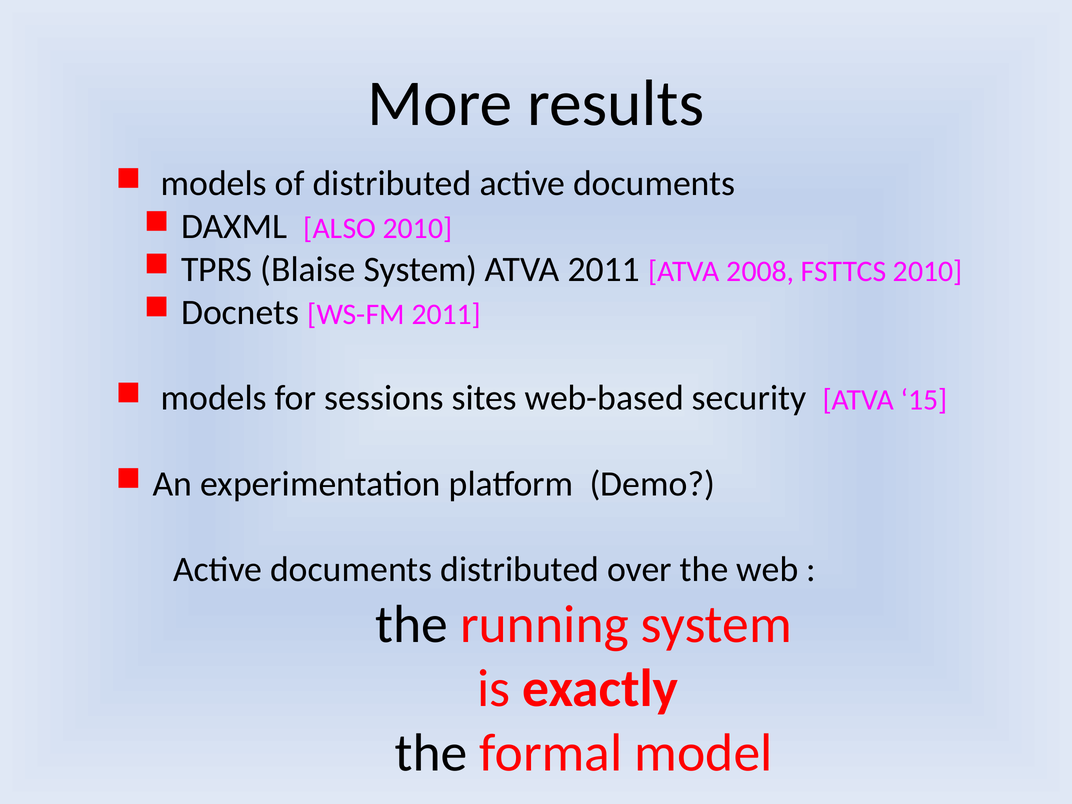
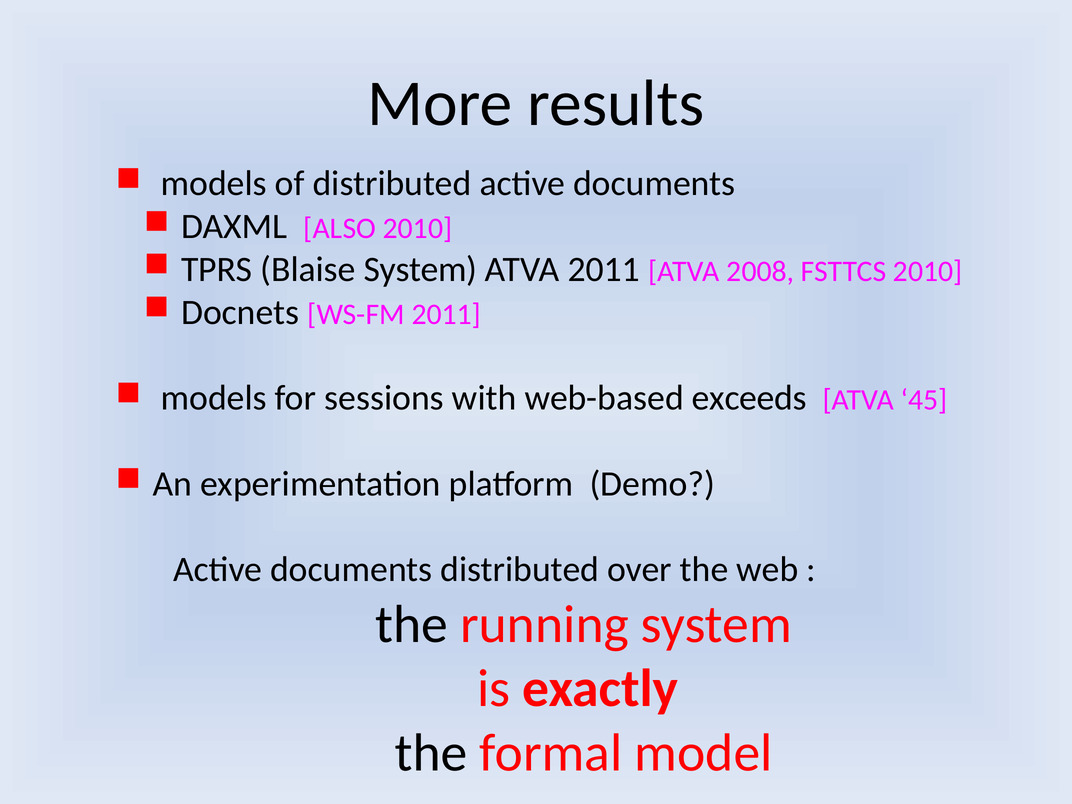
sites: sites -> with (484, 398)
security: security -> exceeds (749, 398)
15: 15 -> 45 (924, 400)
